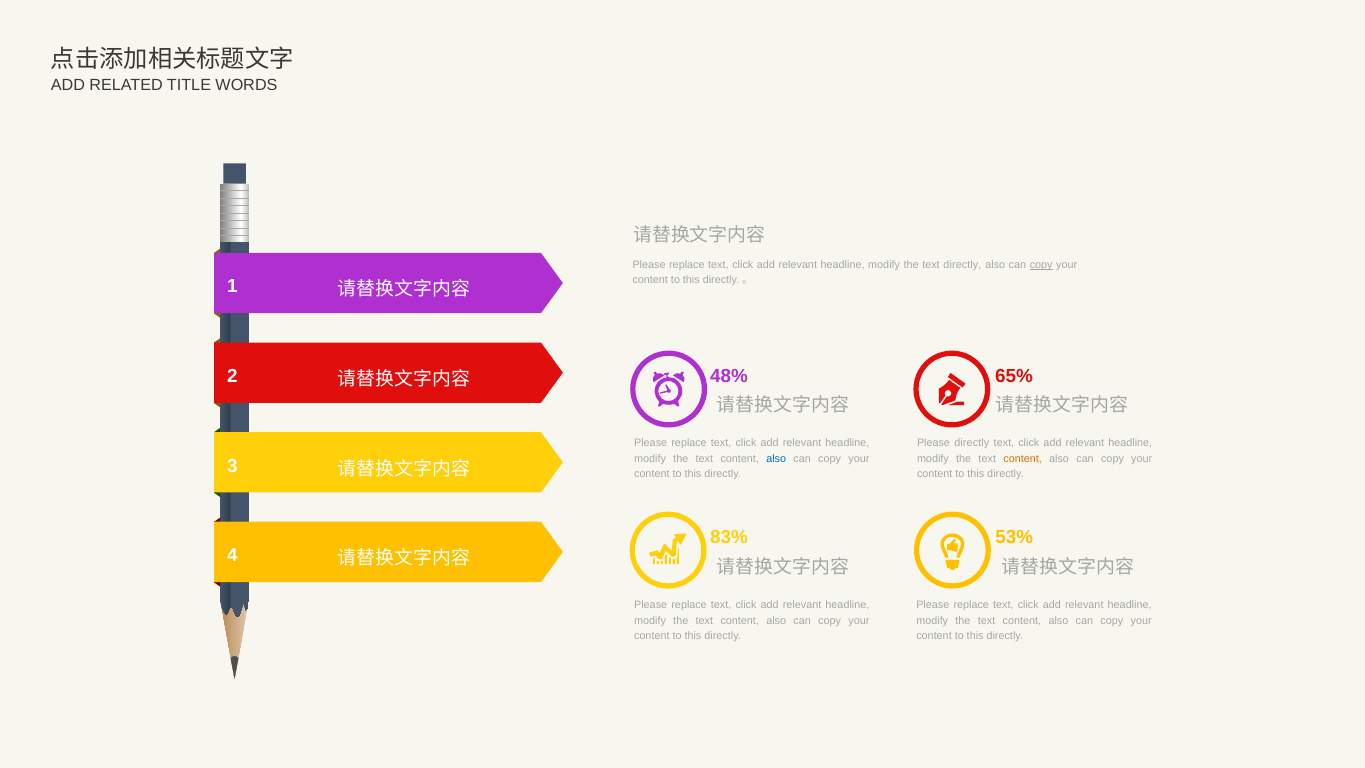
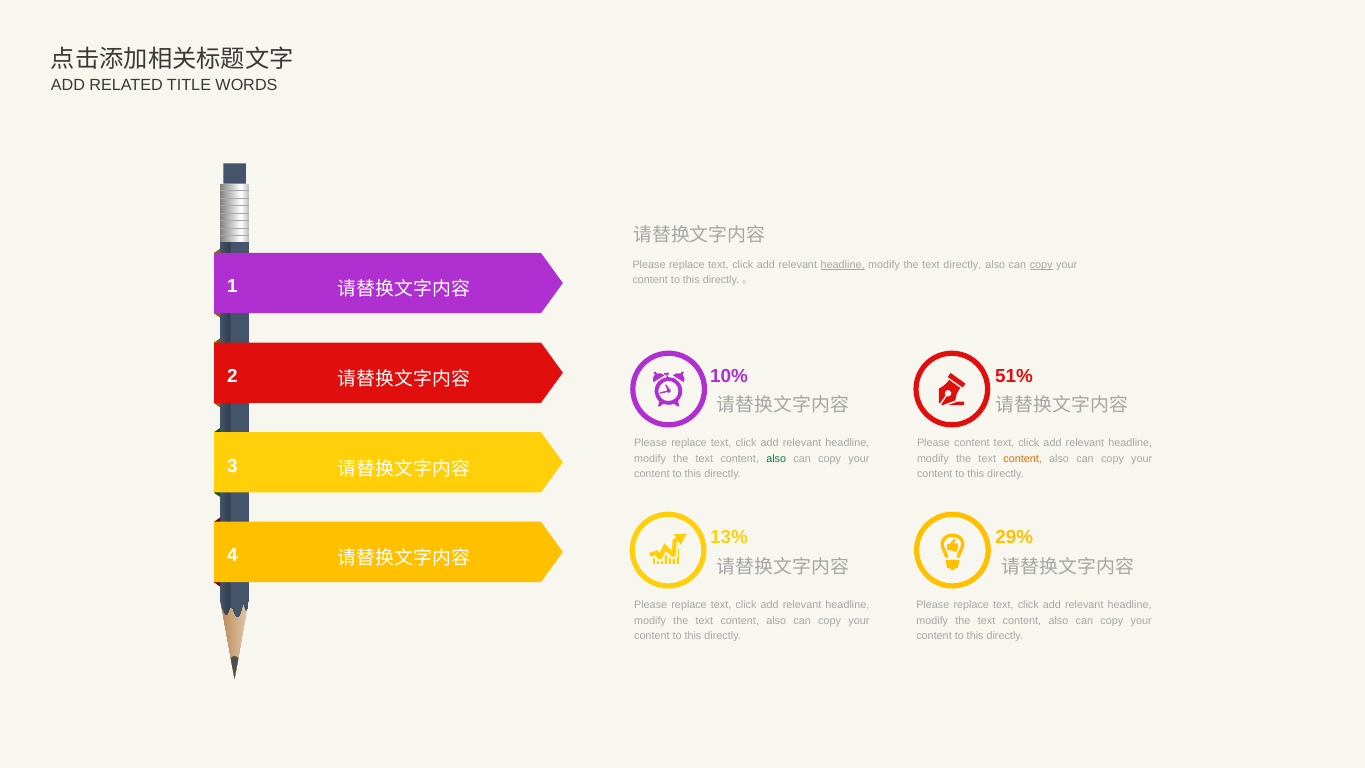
headline underline: none -> present (843, 264)
48%: 48% -> 10% (729, 377)
65%: 65% -> 51% (1014, 377)
Please directly: directly -> content (972, 443)
also colour: blue -> green (776, 459)
83%: 83% -> 13% (729, 537)
53%: 53% -> 29% (1014, 537)
